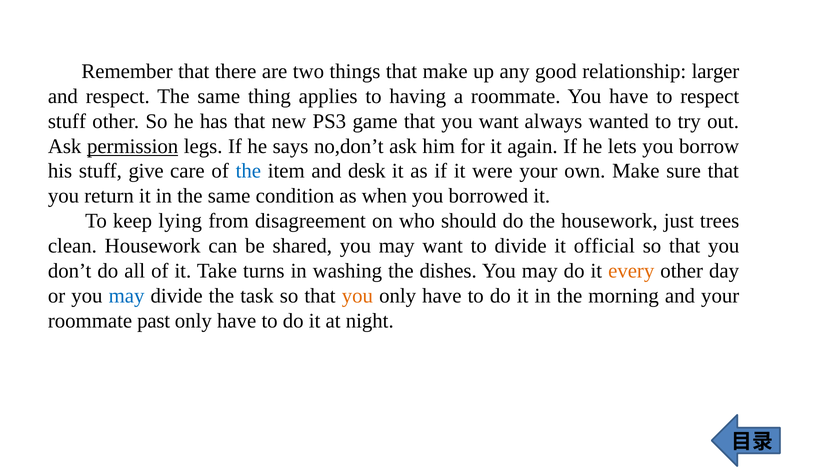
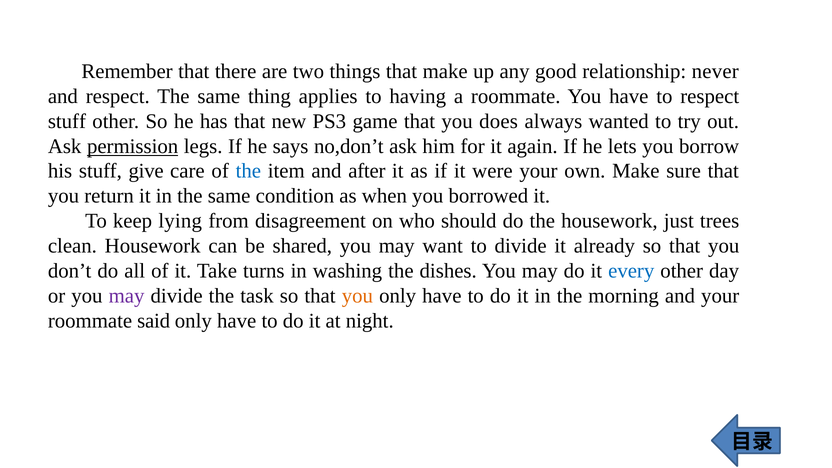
larger: larger -> never (715, 71)
you want: want -> does (499, 121)
desk: desk -> after (367, 171)
official: official -> already (604, 246)
every colour: orange -> blue (631, 271)
may colour: blue -> purple (127, 296)
past: past -> said (154, 321)
